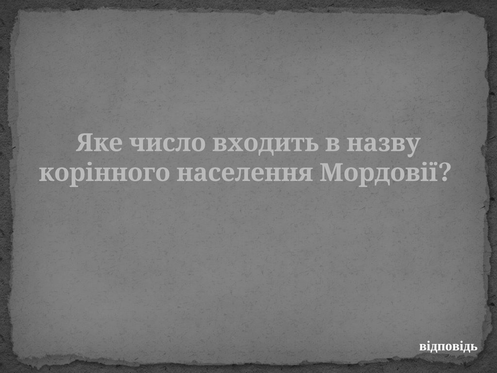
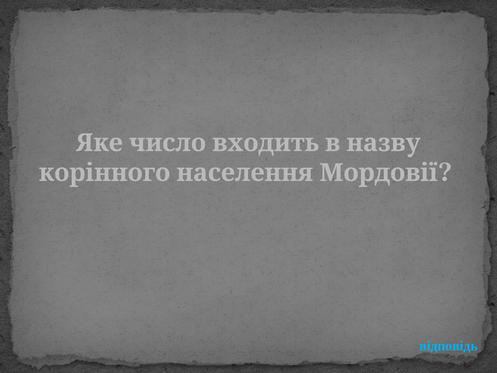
відповідь colour: white -> light blue (448, 346)
